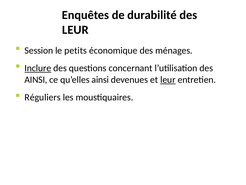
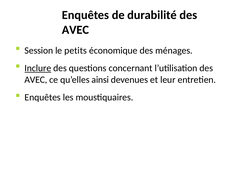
LEUR: LEUR -> AVEC (76, 30)
AINSI: AINSI -> AVEC (36, 79)
leur underline: present -> none (168, 79)
Réguliers: Réguliers -> Enquêtes (43, 97)
